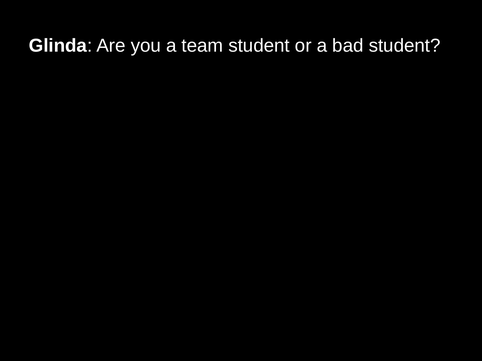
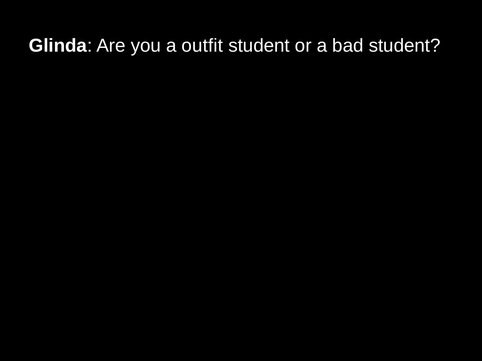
team: team -> outfit (202, 46)
